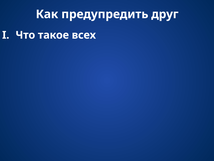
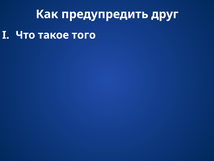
всех: всех -> того (84, 35)
